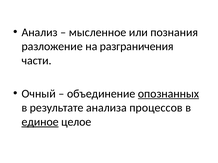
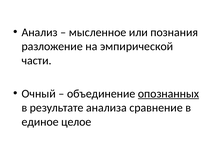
разграничения: разграничения -> эмпирической (137, 47)
процессов: процессов -> сравнение (156, 108)
единое underline: present -> none (40, 122)
